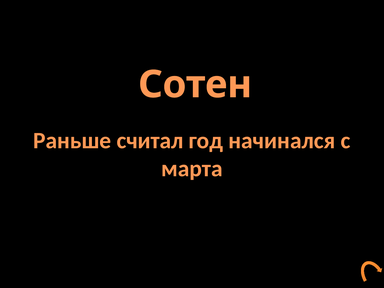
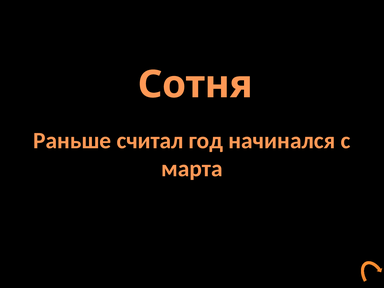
Сотен: Сотен -> Сотня (195, 85)
